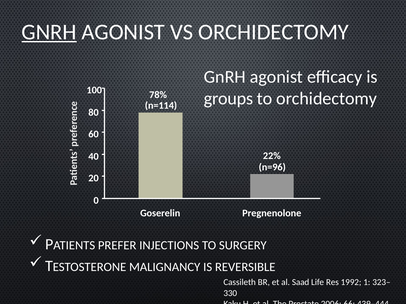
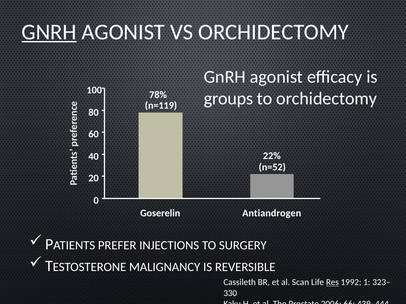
n=114: n=114 -> n=119 (161, 106)
n=96: n=96 -> n=52 (272, 167)
Pregnenolone: Pregnenolone -> Antiandrogen (272, 213)
Saad: Saad -> Scan (301, 283)
Res underline: none -> present (332, 283)
